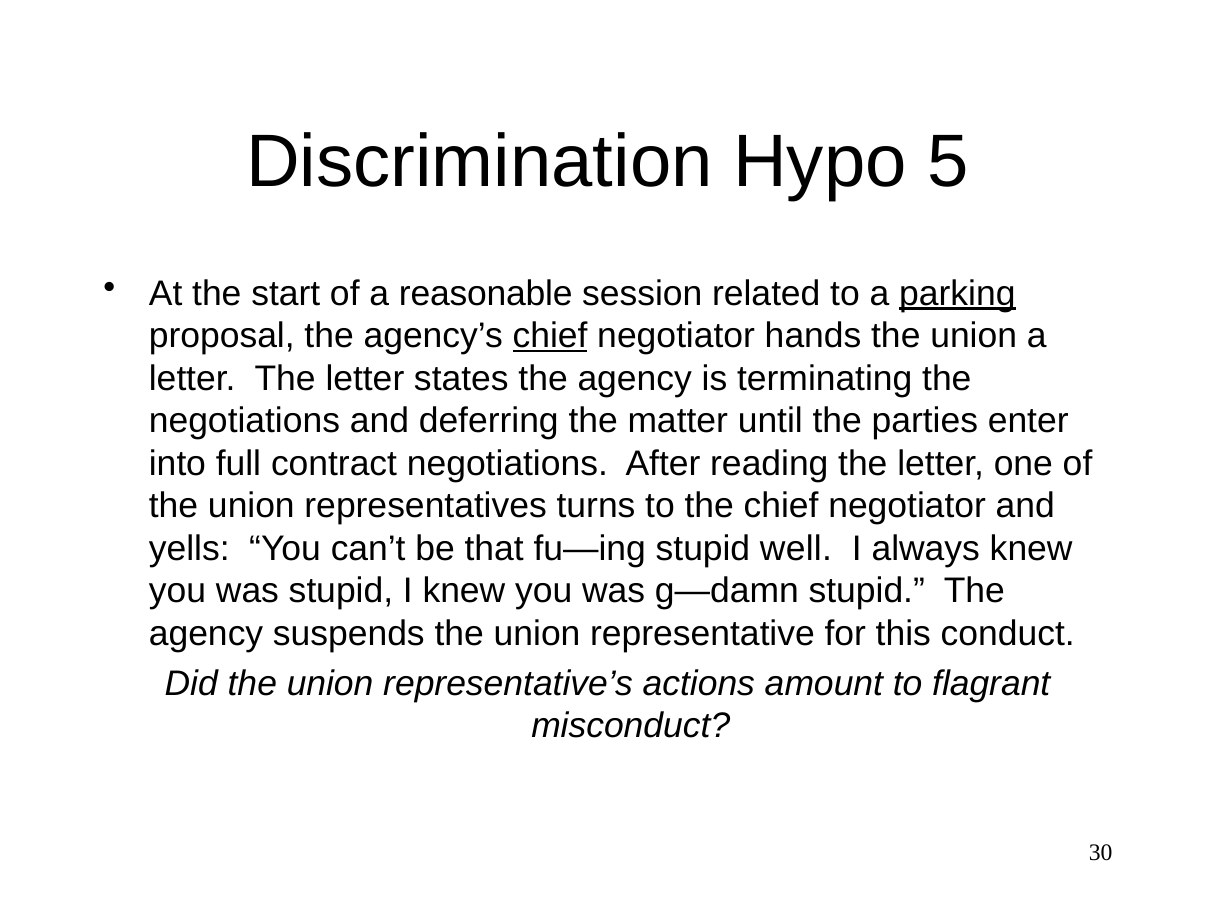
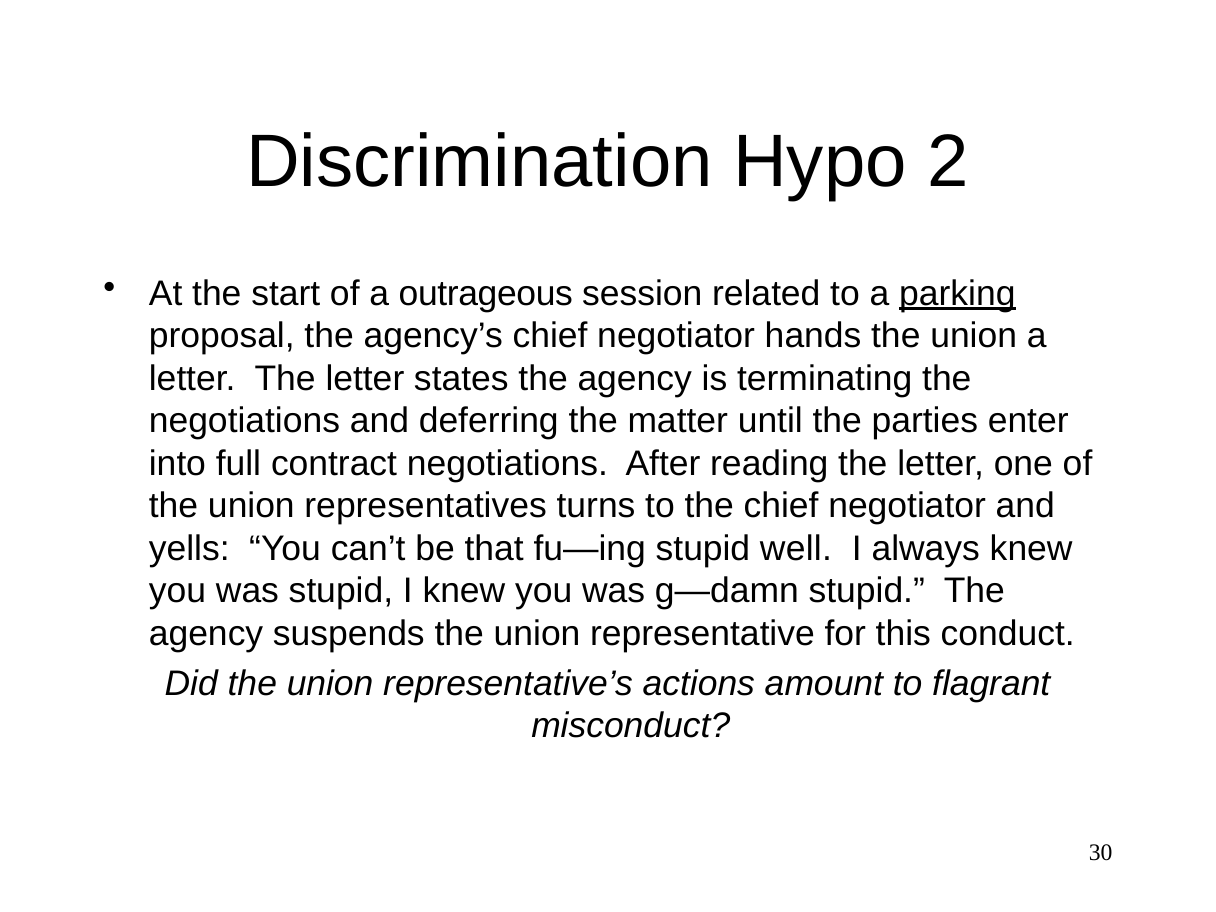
5: 5 -> 2 (948, 162)
reasonable: reasonable -> outrageous (486, 293)
chief underline: present -> none (550, 336)
